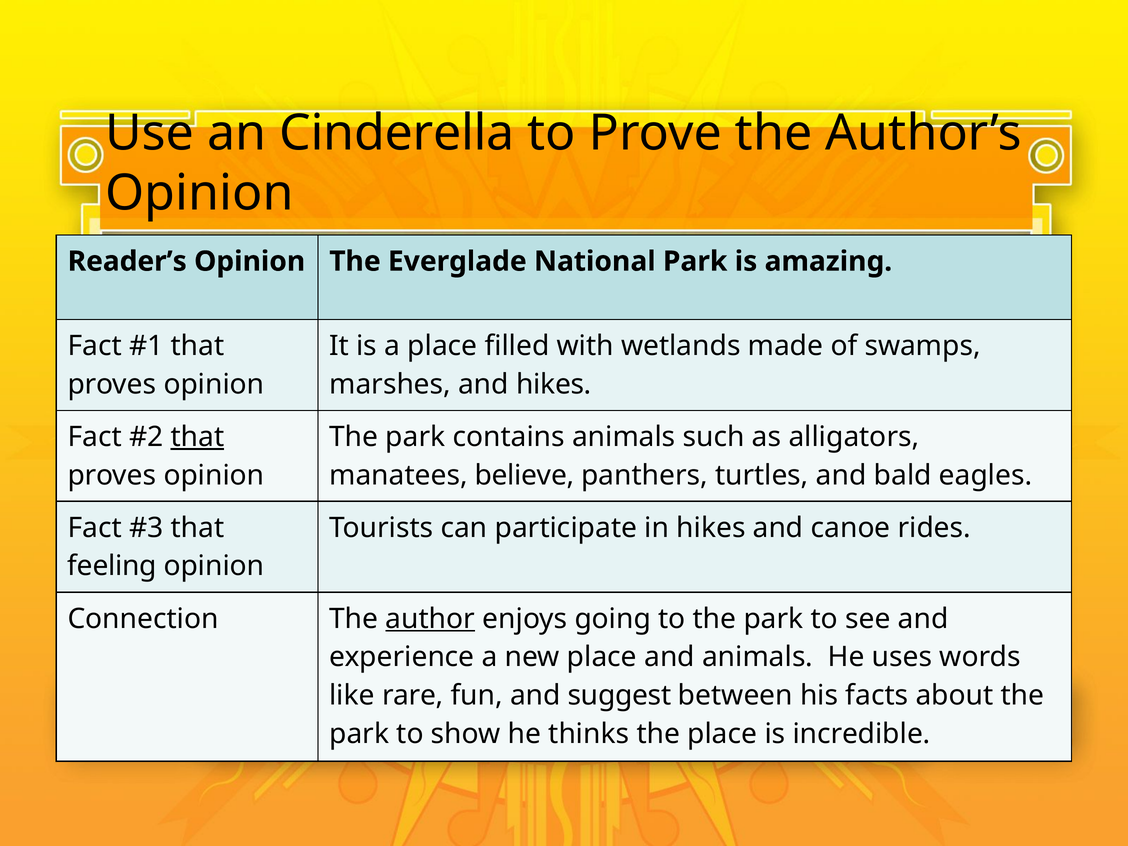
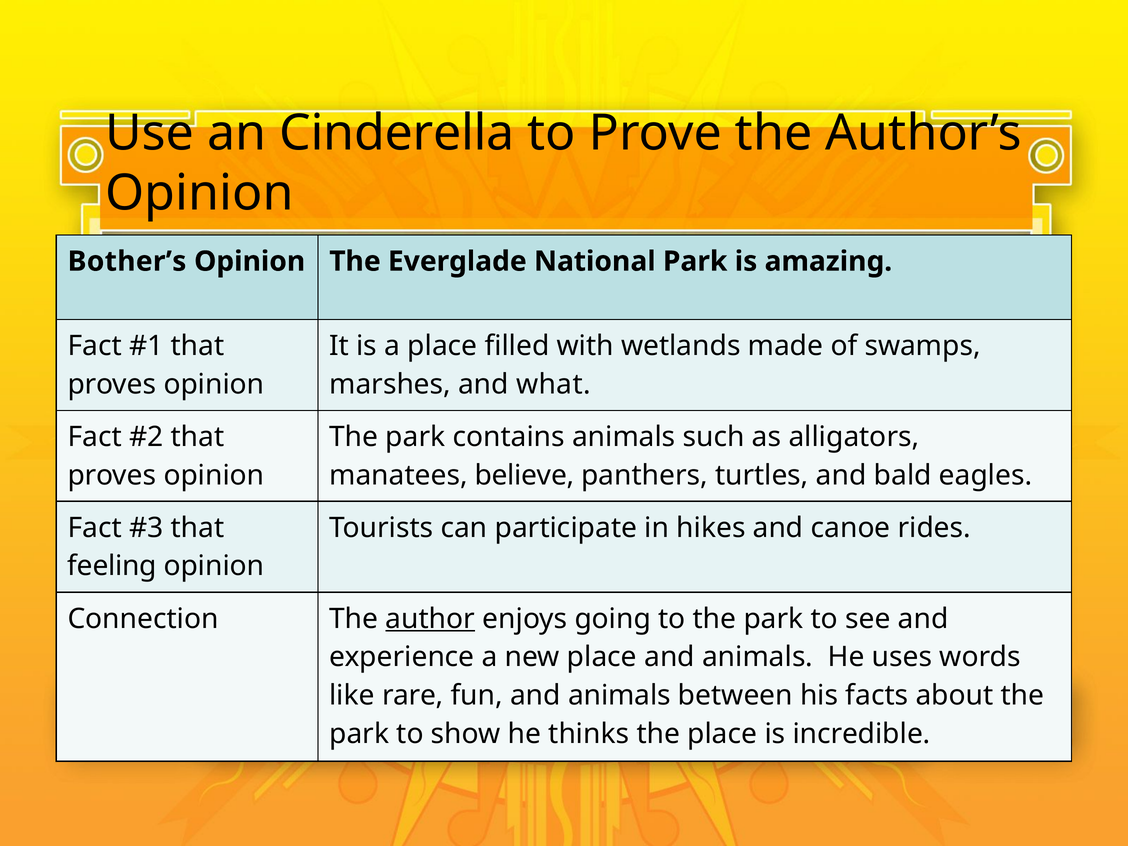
Reader’s: Reader’s -> Bother’s (127, 261)
and hikes: hikes -> what (553, 384)
that underline: present -> none (197, 437)
fun and suggest: suggest -> animals (619, 695)
